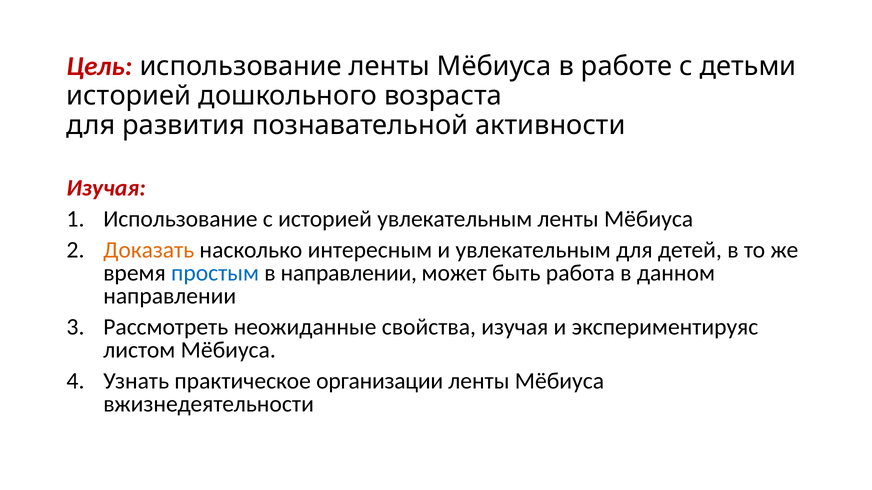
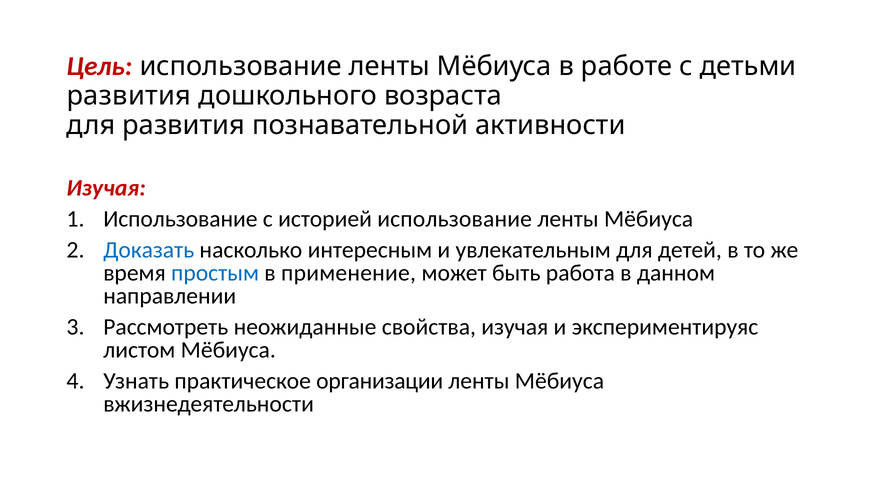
историей: историей -> развития (129, 96)
историей увлекательным: увлекательным -> использование (455, 219)
Доказать colour: orange -> blue (149, 250)
в направлении: направлении -> применение (349, 273)
